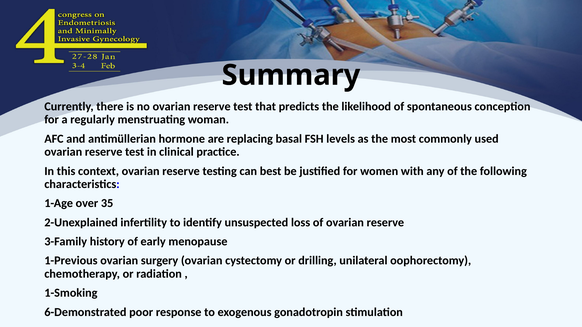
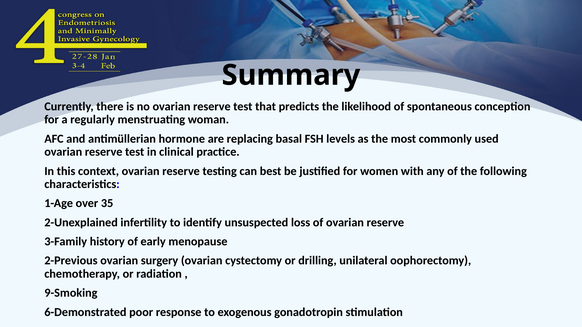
1-Previous: 1-Previous -> 2-Previous (71, 261)
1-Smoking: 1-Smoking -> 9-Smoking (71, 293)
